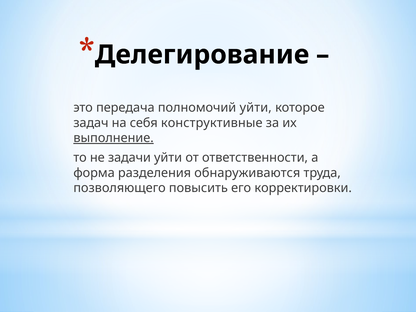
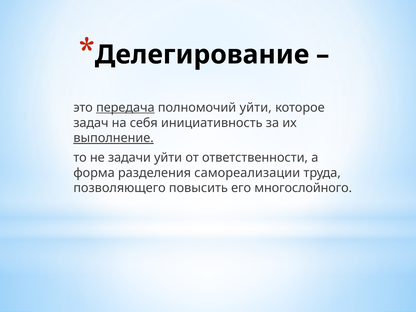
передача underline: none -> present (125, 108)
конструктивные: конструктивные -> инициативность (212, 123)
обнаруживаются: обнаруживаются -> самореализации (247, 173)
корректировки: корректировки -> многослойного (303, 188)
